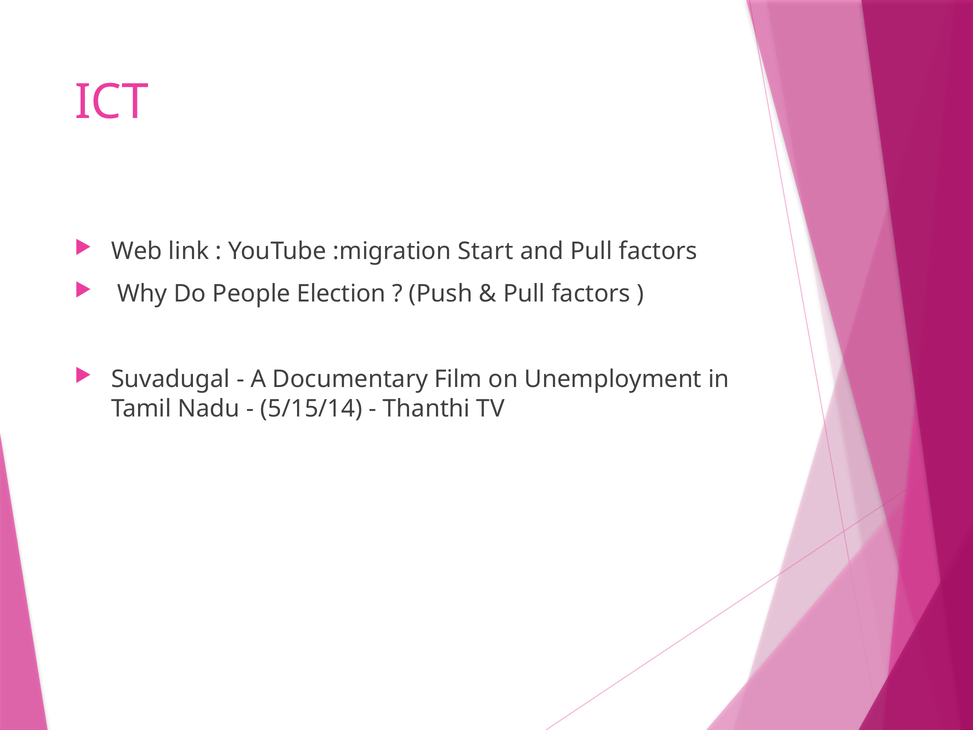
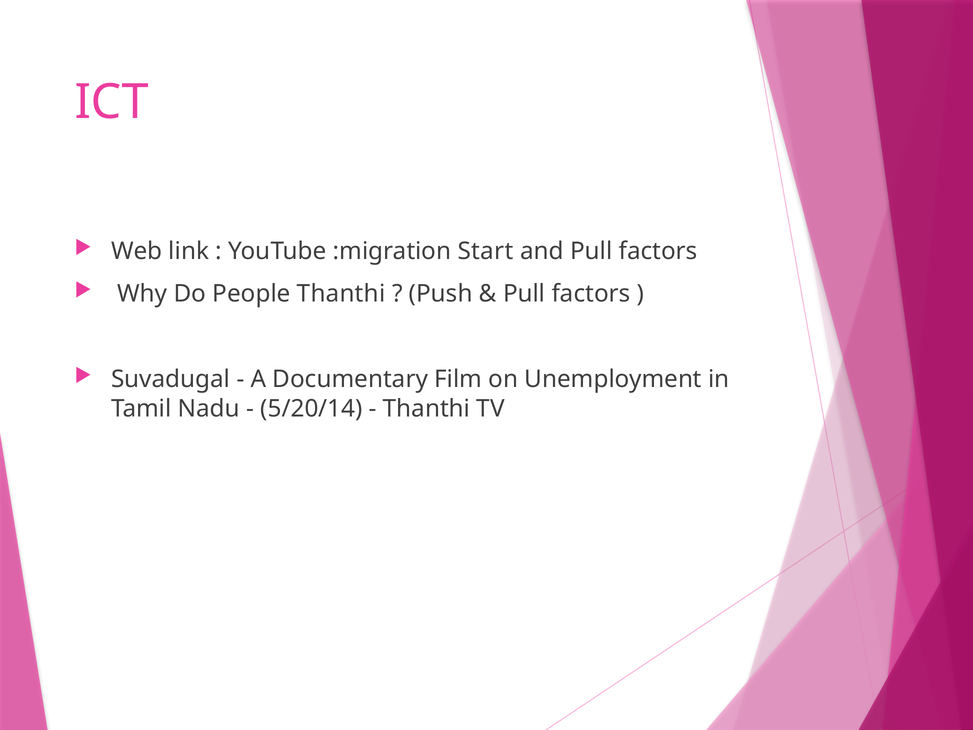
People Election: Election -> Thanthi (341, 294)
5/15/14: 5/15/14 -> 5/20/14 (311, 408)
